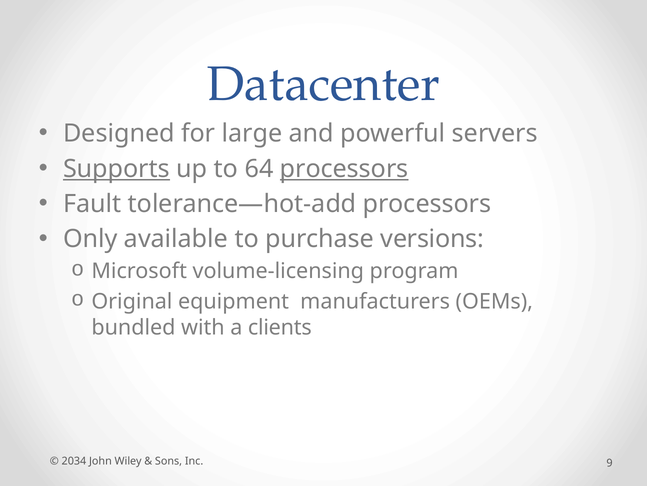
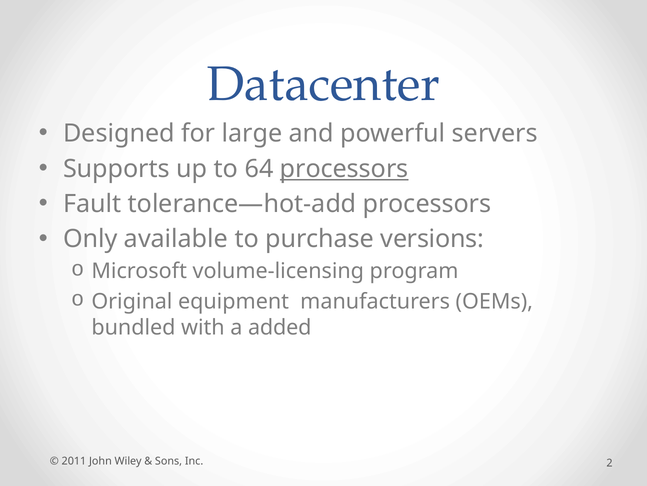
Supports underline: present -> none (117, 168)
clients: clients -> added (280, 327)
2034: 2034 -> 2011 (74, 460)
9: 9 -> 2 (610, 463)
